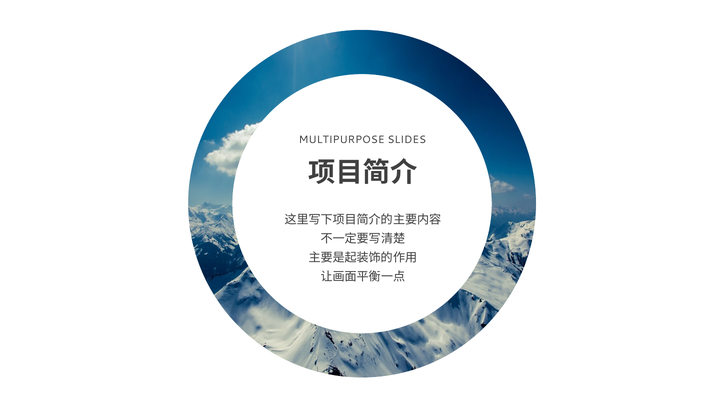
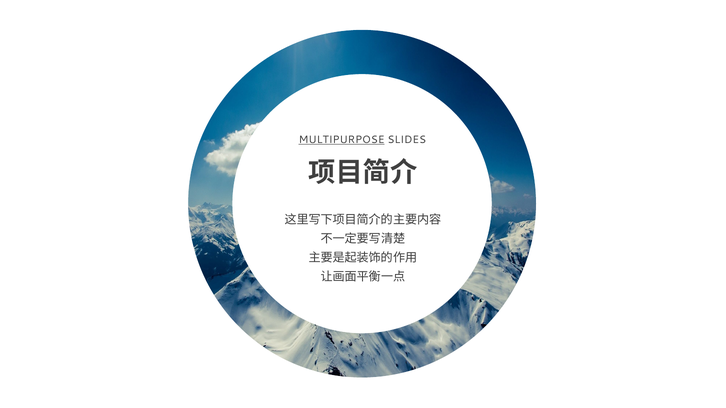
MULTIPURPOSE underline: none -> present (342, 140)
